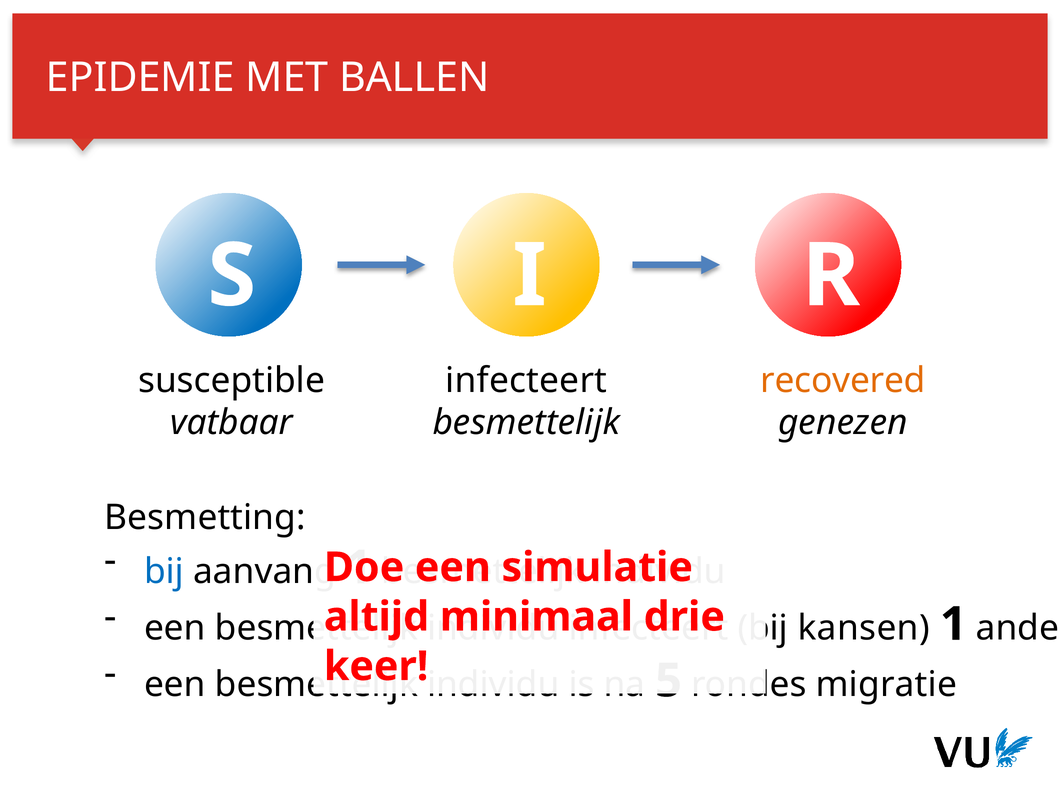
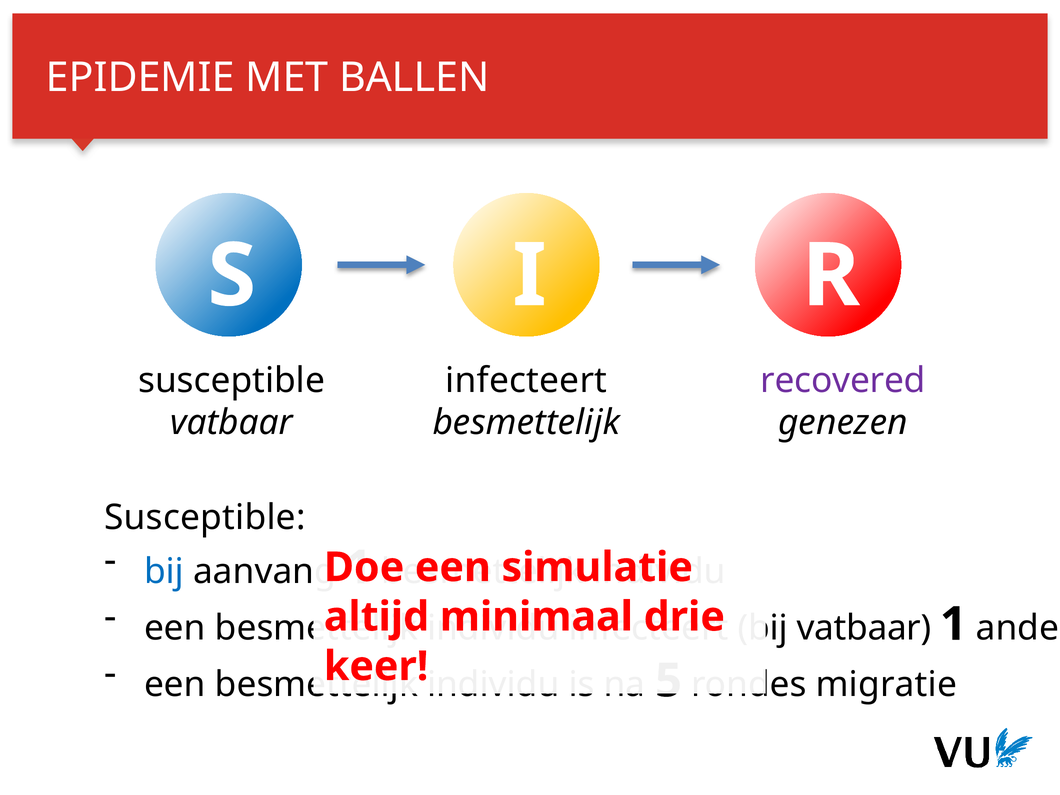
recovered colour: orange -> purple (843, 380)
Besmetting: Besmetting -> Susceptible (205, 517)
kansen: kansen -> vatbaar (864, 628)
